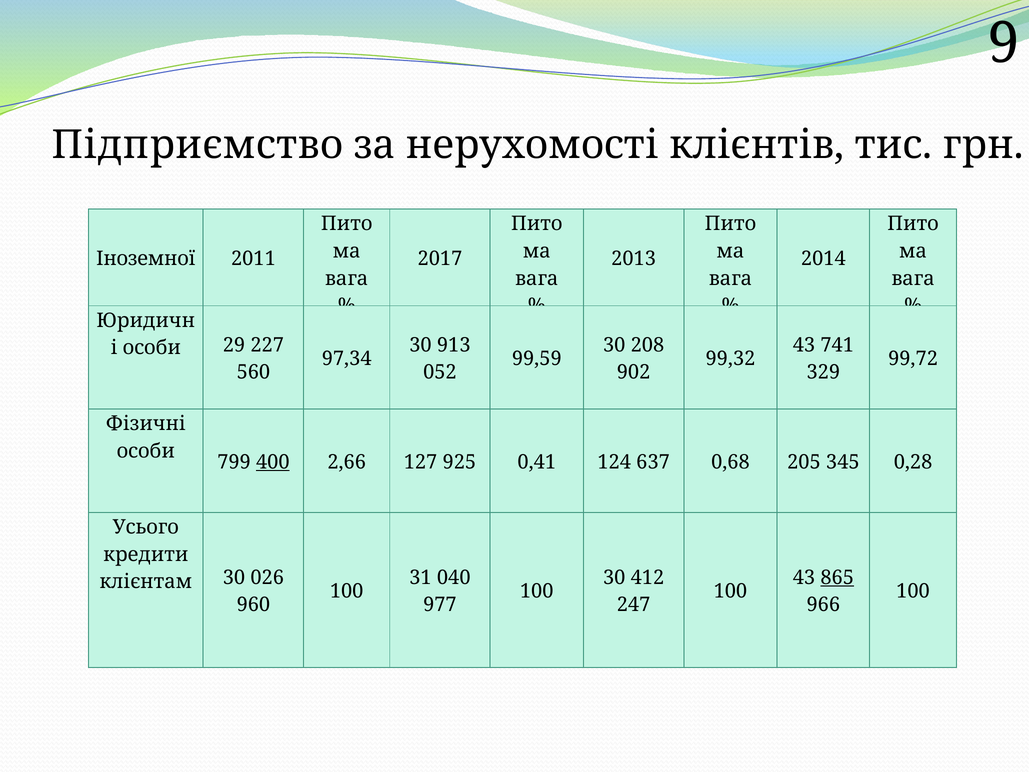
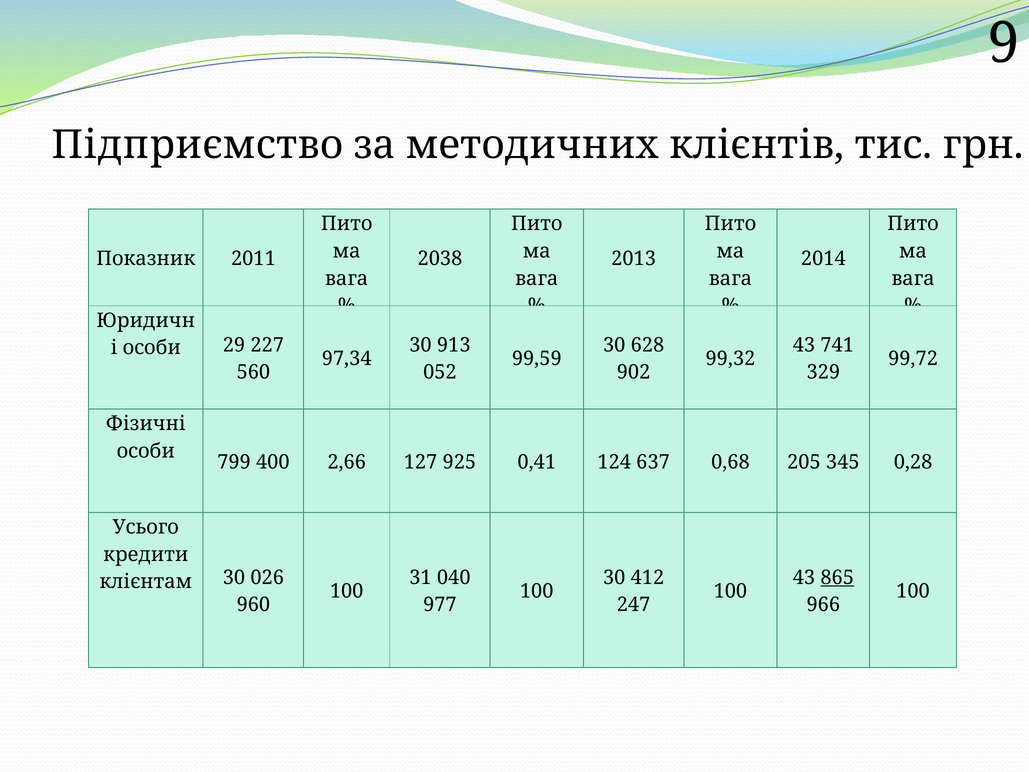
нерухомості: нерухомості -> методичних (532, 145)
Іноземної: Іноземної -> Показник (146, 259)
2017: 2017 -> 2038 (440, 259)
208: 208 -> 628 (647, 345)
400 underline: present -> none (273, 462)
